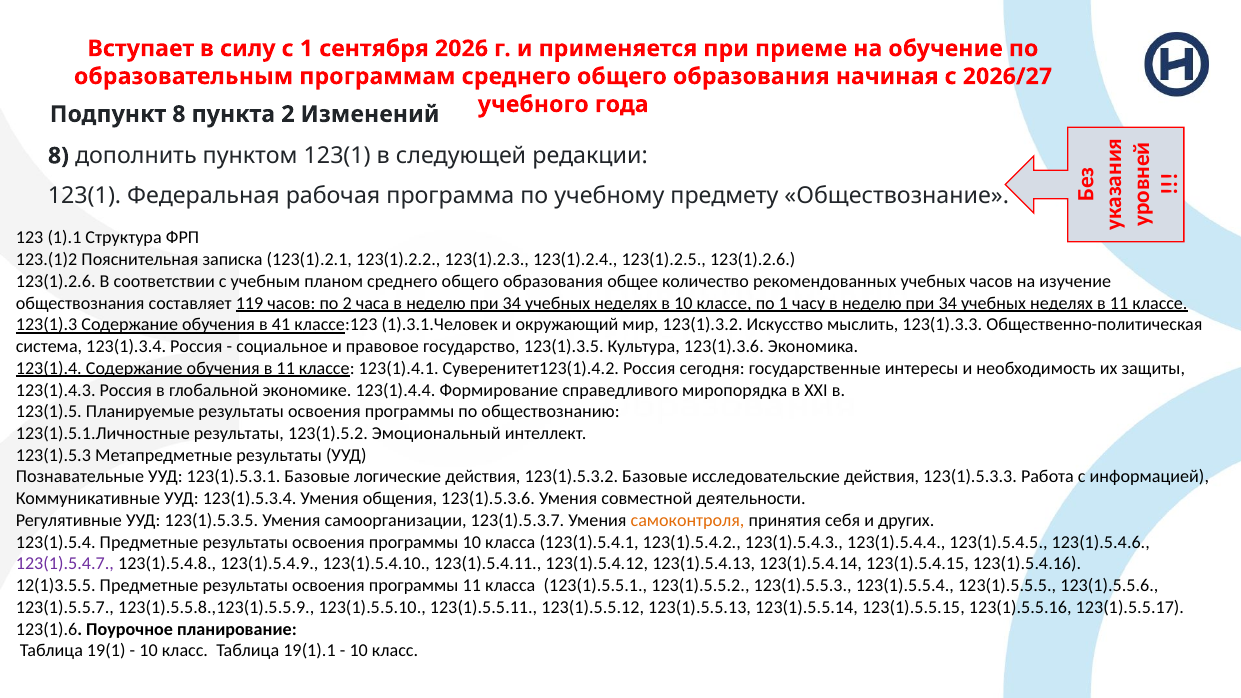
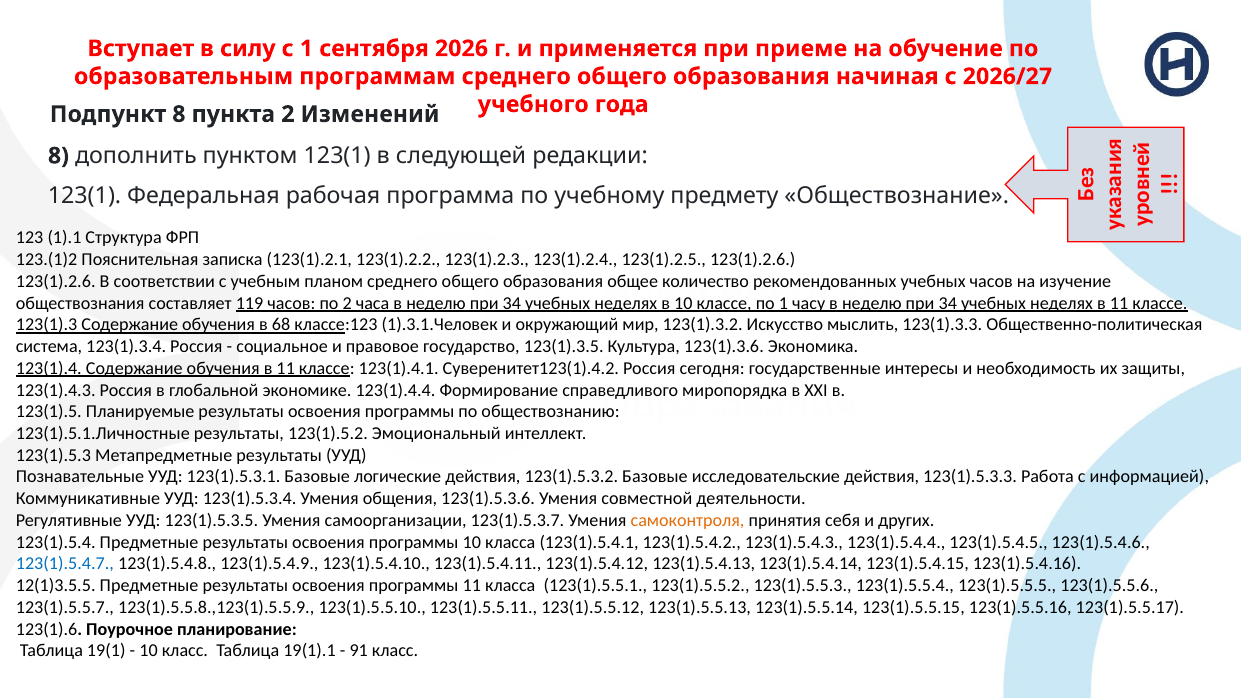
41: 41 -> 68 (281, 325)
123(1).5.4.7 colour: purple -> blue (65, 564)
10: 10 -> 91 (359, 651)
